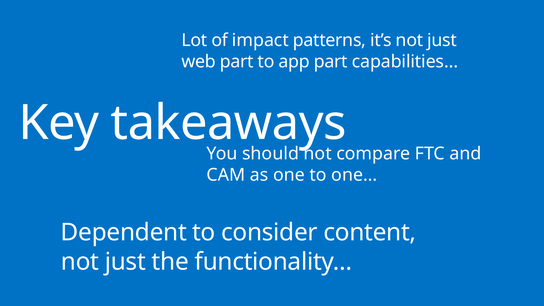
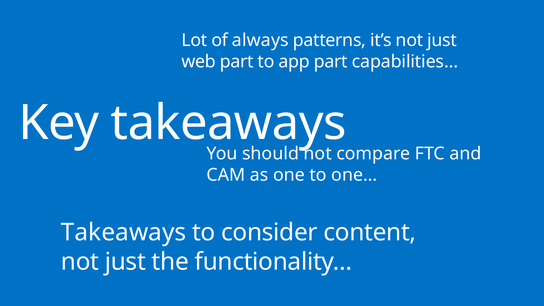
impact: impact -> always (260, 40)
Dependent: Dependent -> Takeaways (124, 232)
